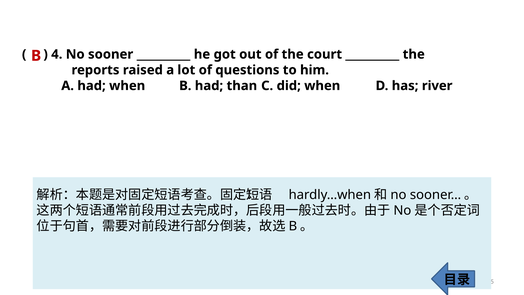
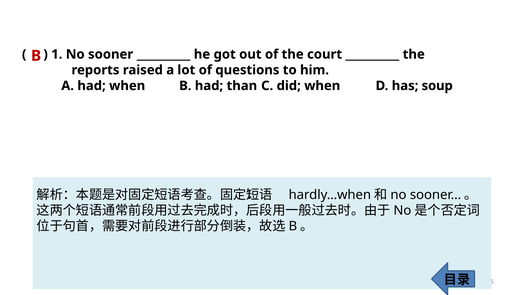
4: 4 -> 1 (57, 54)
river: river -> soup (437, 86)
